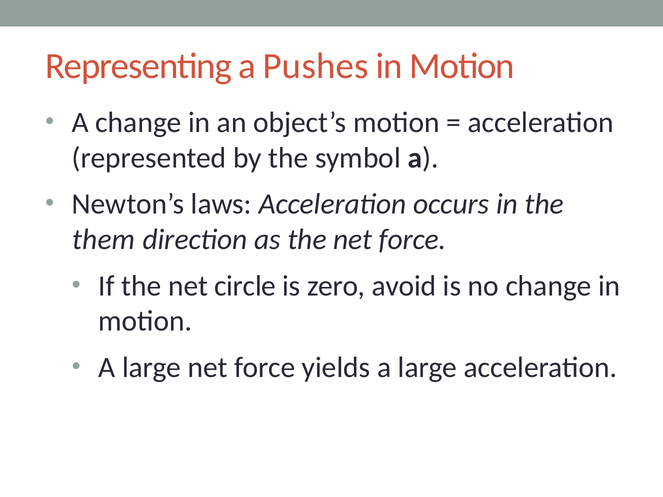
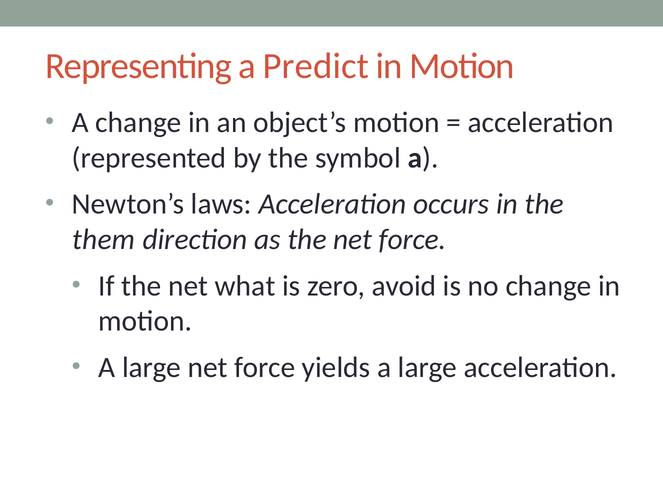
Pushes: Pushes -> Predict (316, 66)
circle: circle -> what (245, 286)
